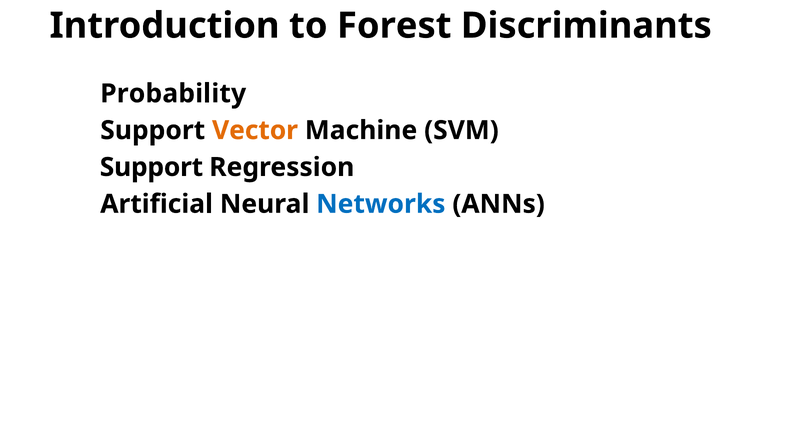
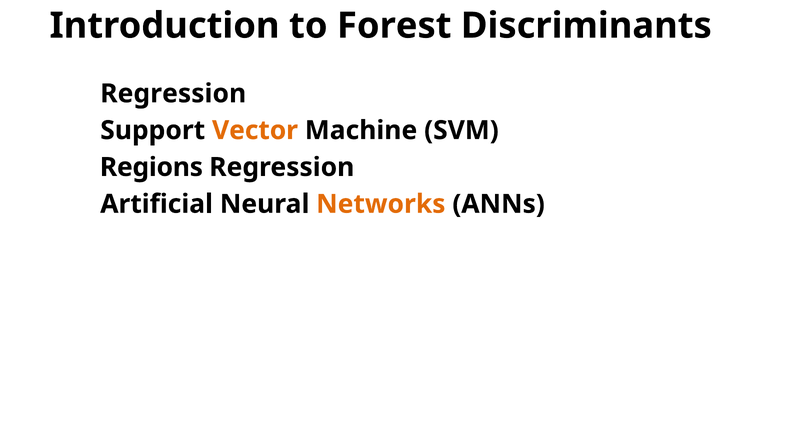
Probability: Probability -> Regression (173, 94)
Support: Support -> Regions (151, 167)
Networks colour: blue -> orange (381, 204)
